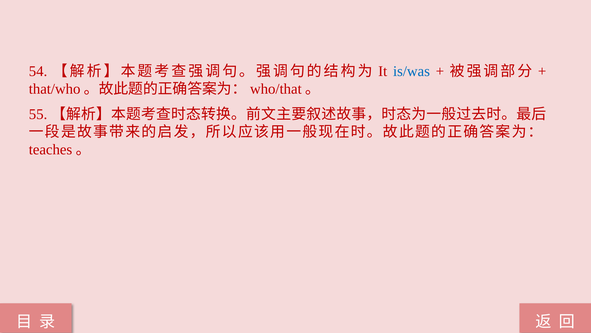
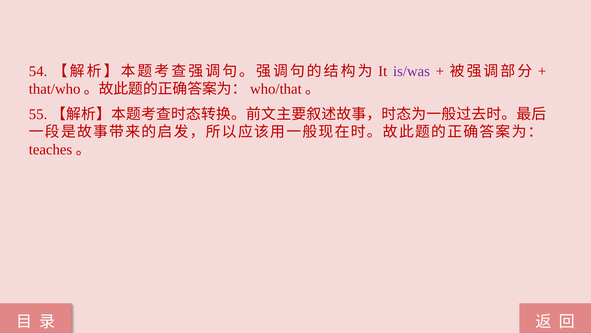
is/was colour: blue -> purple (412, 71)
